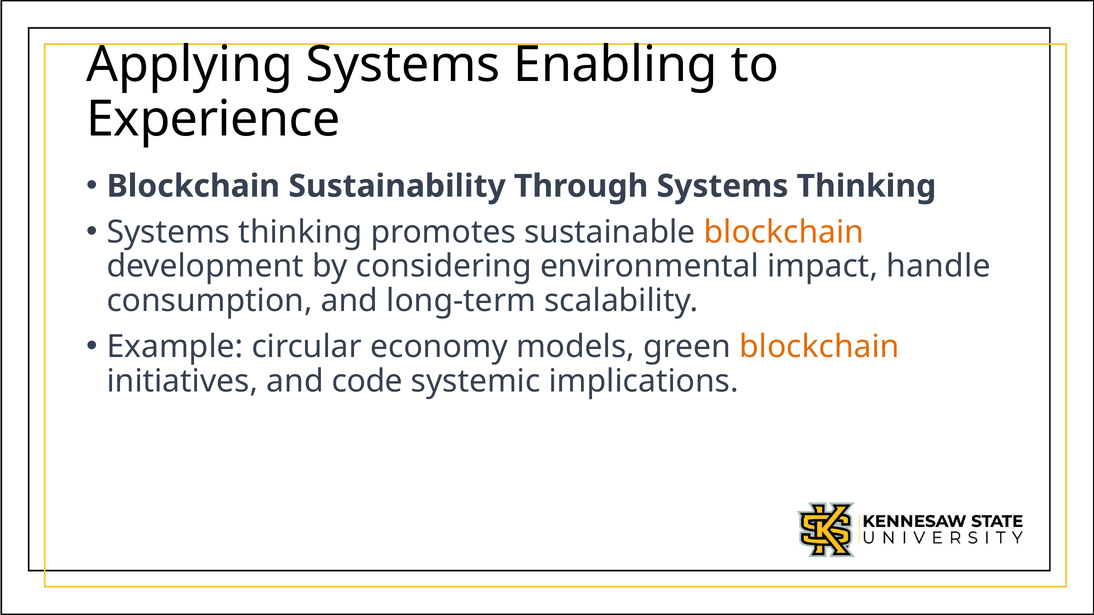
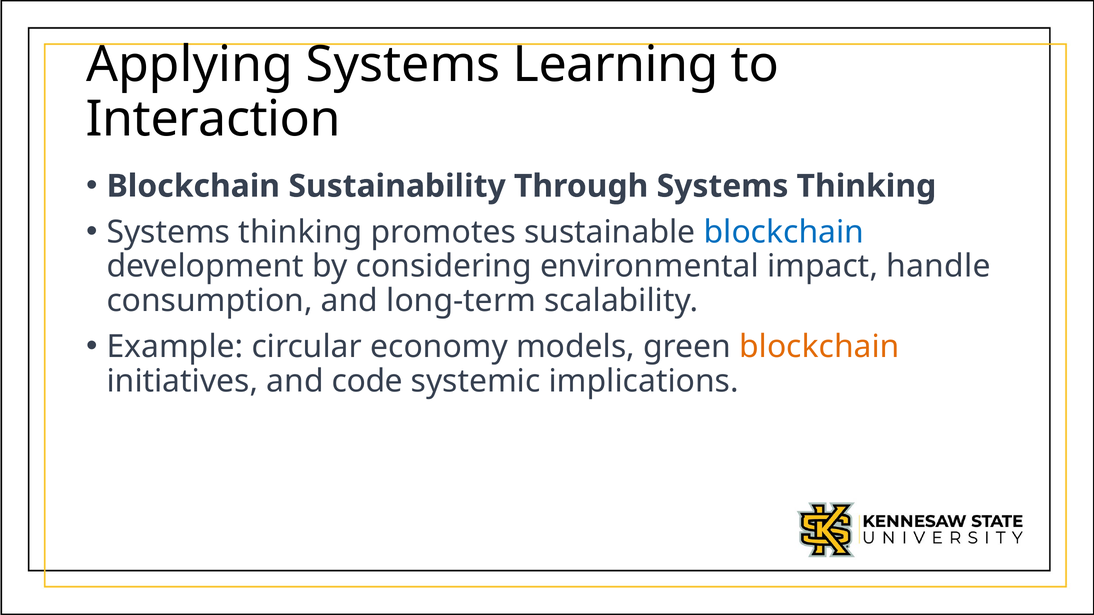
Enabling: Enabling -> Learning (616, 65)
Experience: Experience -> Interaction (213, 119)
blockchain colour: orange -> blue (784, 232)
